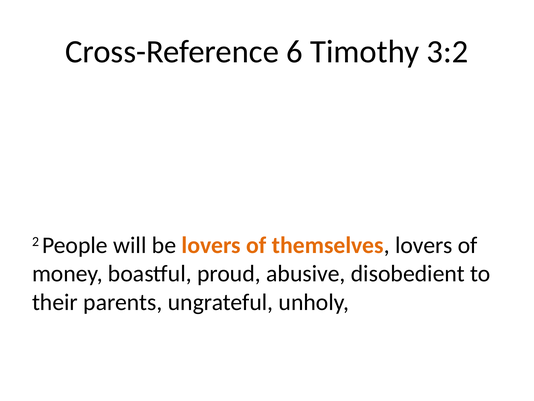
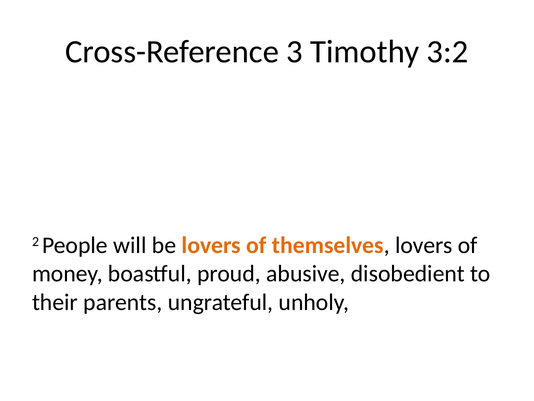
6: 6 -> 3 (295, 52)
